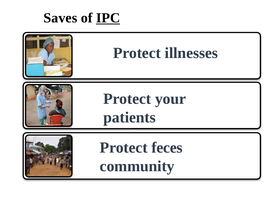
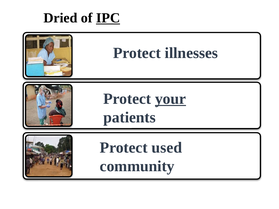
Saves: Saves -> Dried (60, 18)
your underline: none -> present (170, 99)
feces: feces -> used (167, 148)
